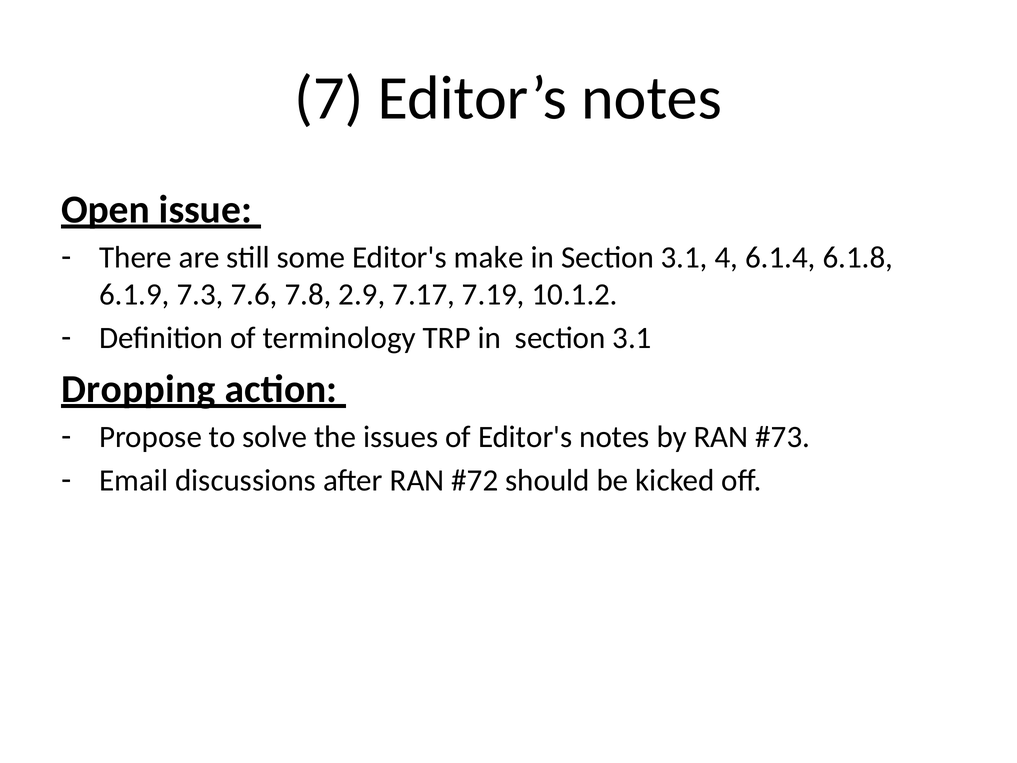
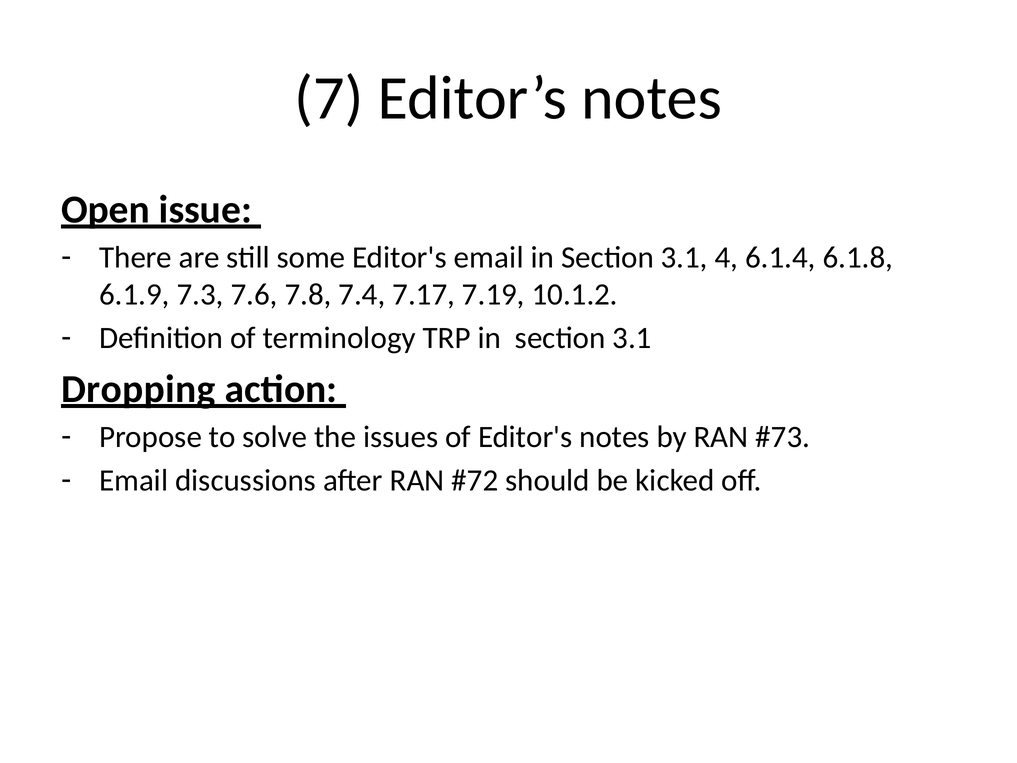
Editor's make: make -> email (489, 257)
2.9: 2.9 -> 7.4 (362, 295)
